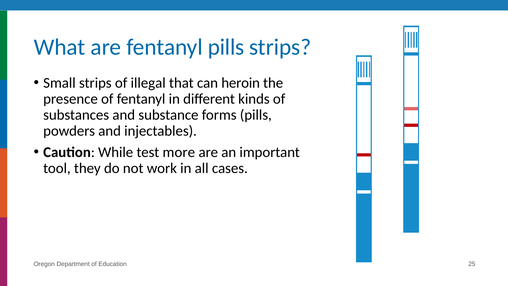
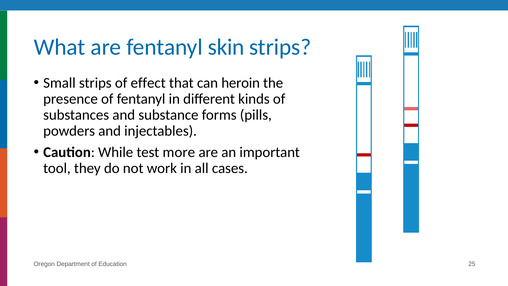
fentanyl pills: pills -> skin (226, 47)
illegal: illegal -> effect (148, 83)
